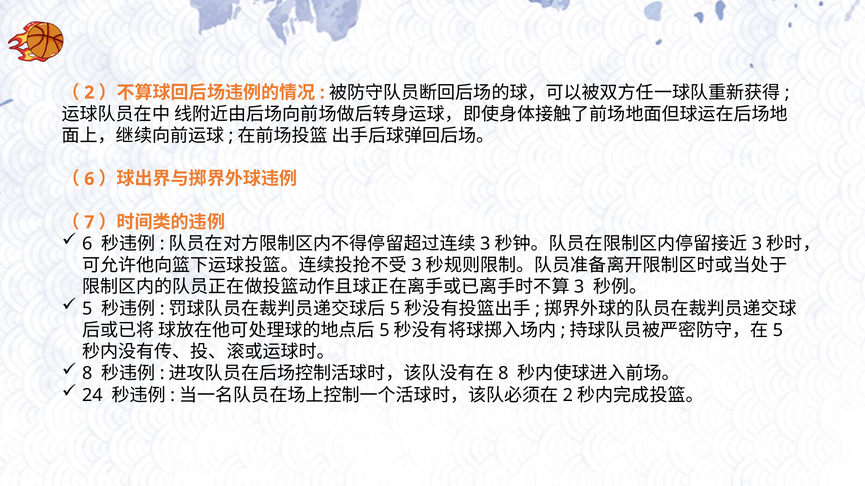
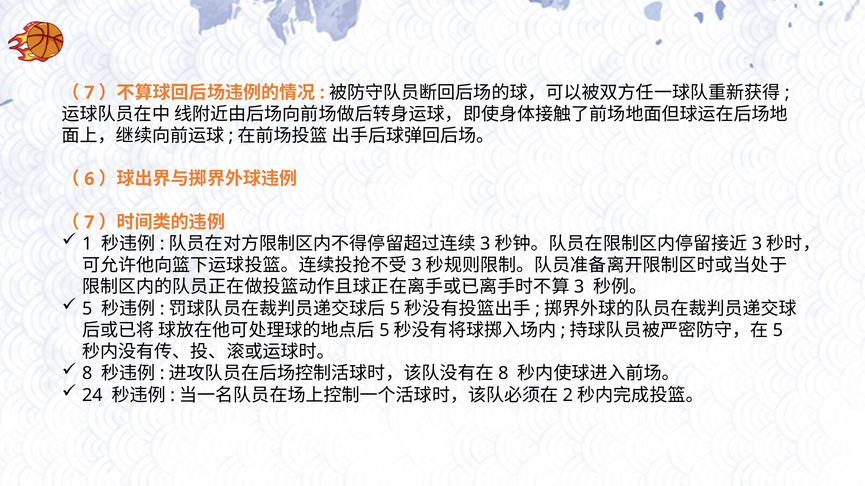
2: 2 -> 7 (89, 93)
6: 6 -> 1 (87, 244)
